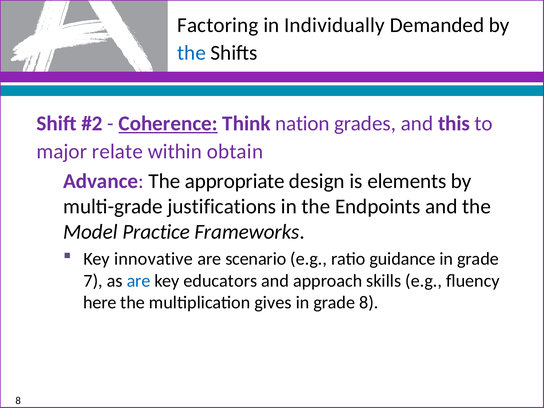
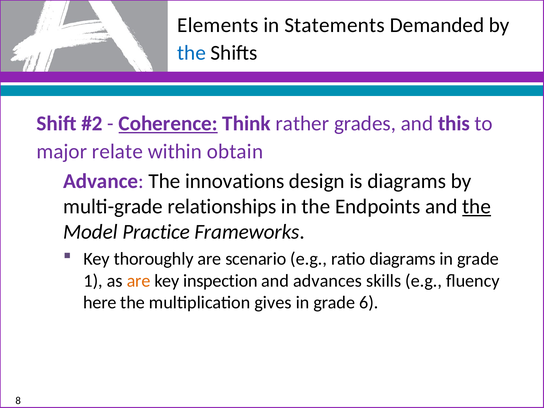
Factoring: Factoring -> Elements (218, 25)
Individually: Individually -> Statements (334, 25)
nation: nation -> rather (302, 124)
appropriate: appropriate -> innovations (235, 181)
is elements: elements -> diagrams (407, 181)
justifications: justifications -> relationships (222, 207)
the underline: none -> present (477, 207)
innovative: innovative -> thoroughly (154, 259)
ratio guidance: guidance -> diagrams (402, 259)
7: 7 -> 1 (93, 281)
are colour: blue -> orange (139, 281)
educators: educators -> inspection (220, 281)
approach: approach -> advances (328, 281)
grade 8: 8 -> 6 (369, 303)
